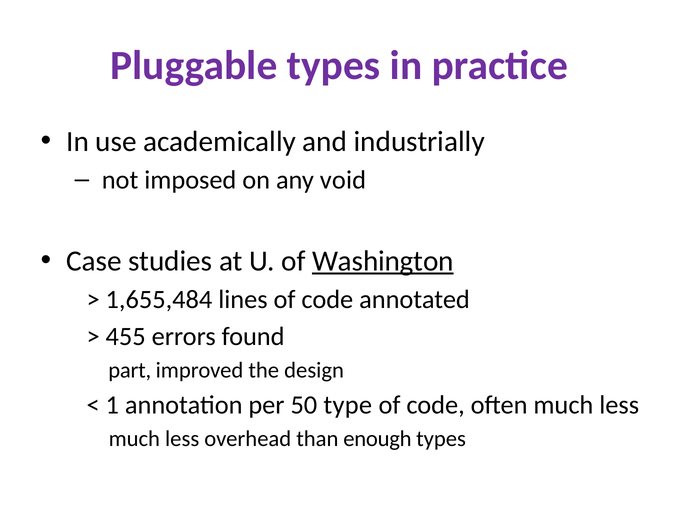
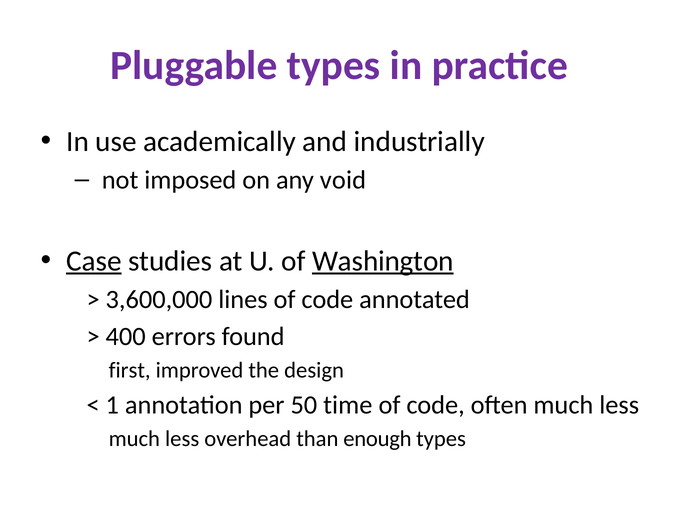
Case underline: none -> present (94, 261)
1,655,484: 1,655,484 -> 3,600,000 (159, 300)
455: 455 -> 400 (126, 337)
part: part -> first (130, 370)
type: type -> time (348, 405)
